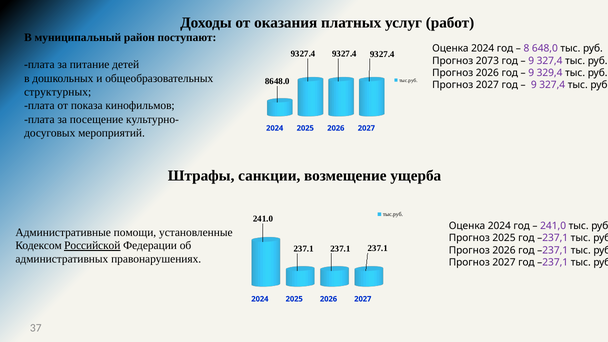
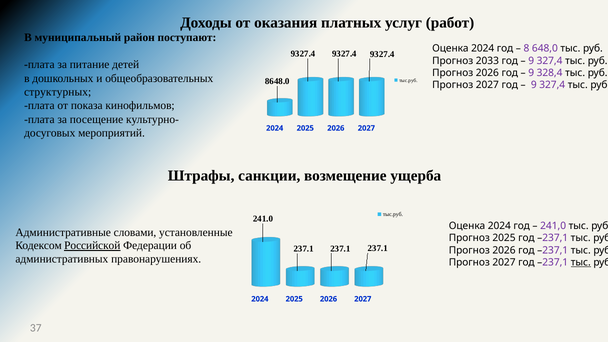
2073: 2073 -> 2033 (487, 61)
329,4: 329,4 -> 328,4 (550, 73)
помощи: помощи -> словами (135, 232)
тыс underline: none -> present (581, 262)
